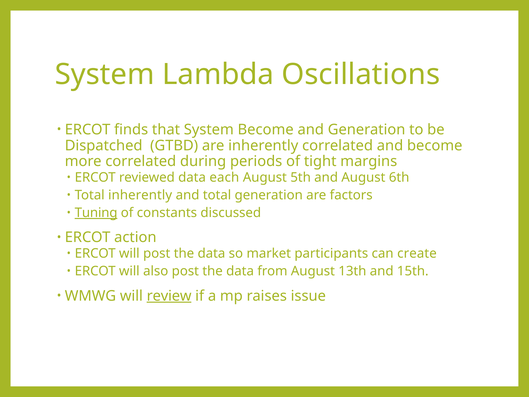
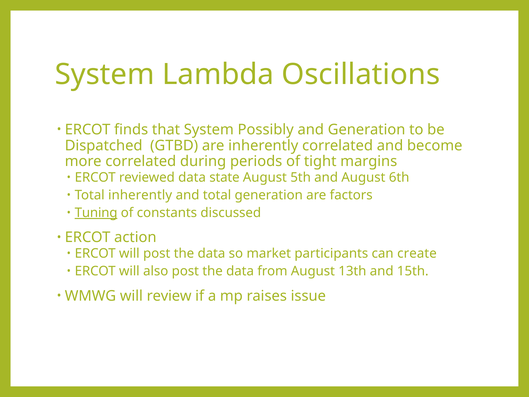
System Become: Become -> Possibly (266, 130)
each: each -> state (224, 177)
review underline: present -> none (169, 296)
